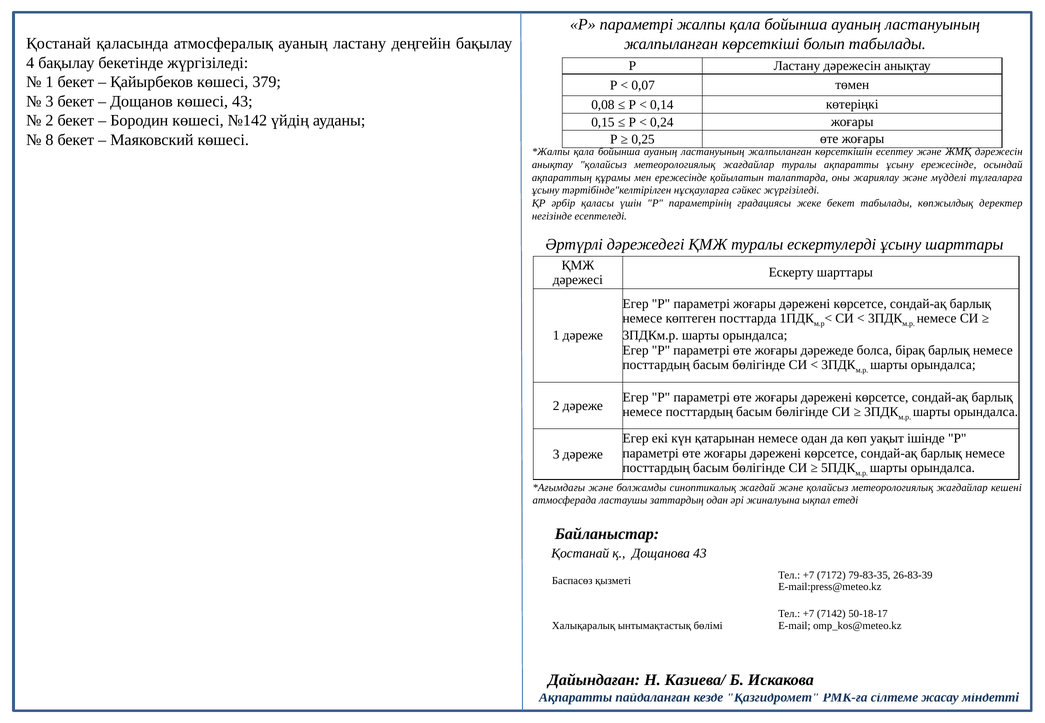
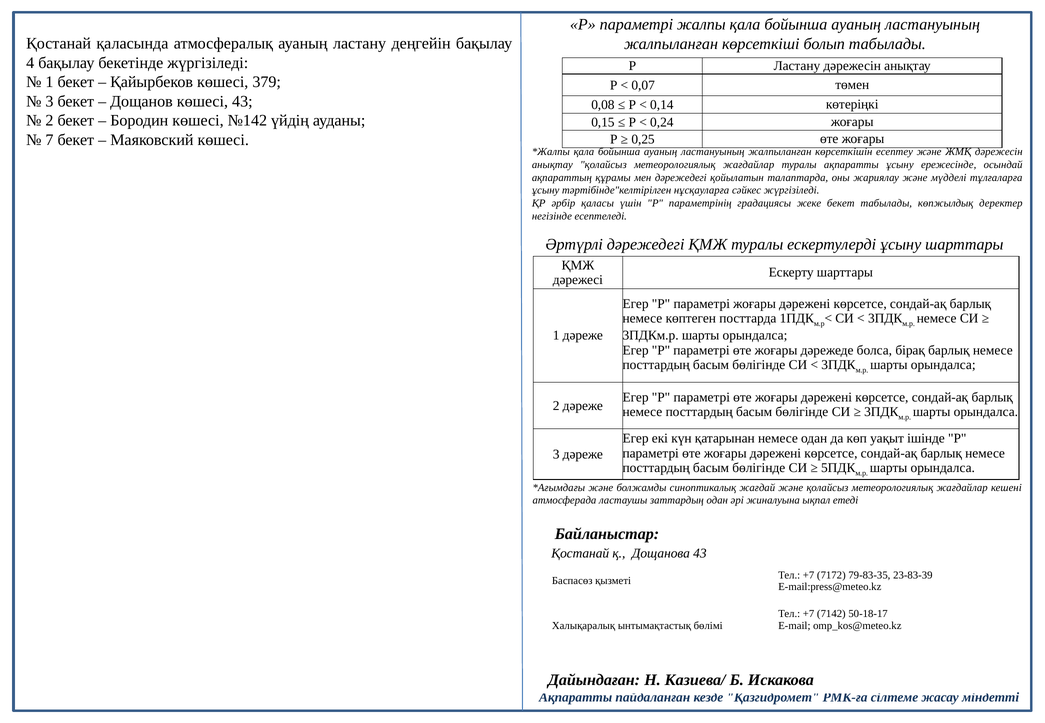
8: 8 -> 7 (50, 140)
мен ережесінде: ережесінде -> дәрежедегі (681, 178)
26-83-39: 26-83-39 -> 23-83-39 (913, 575)
